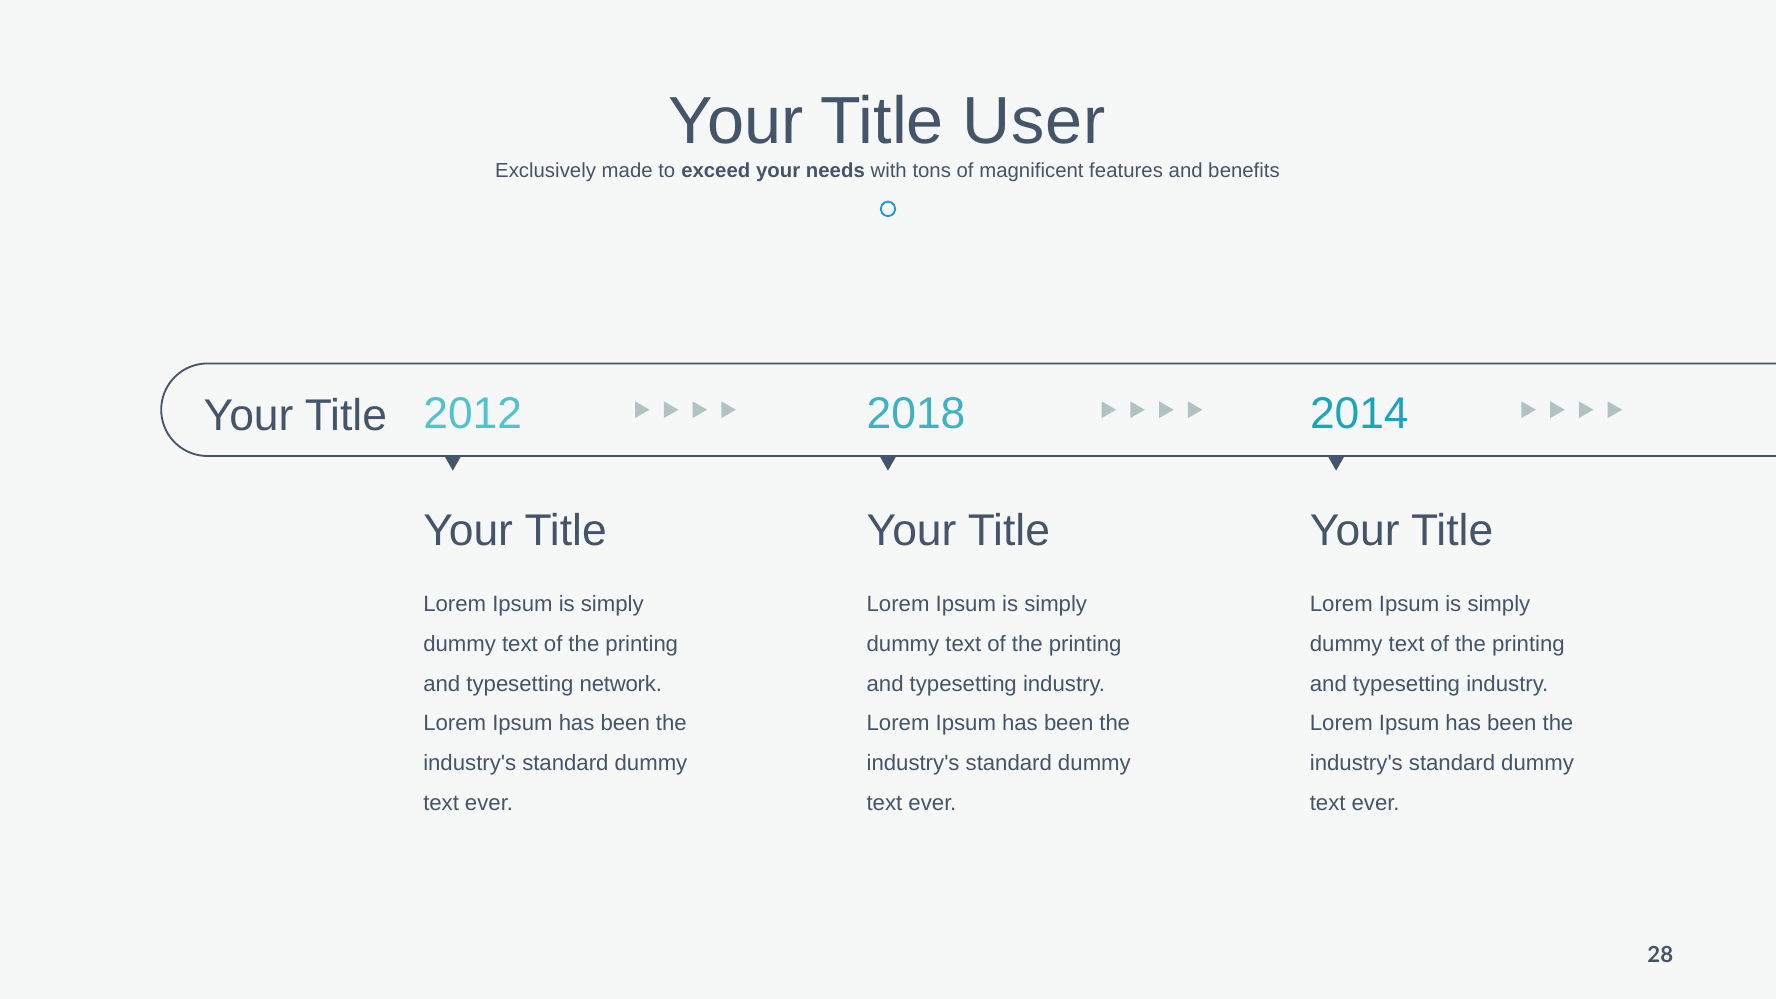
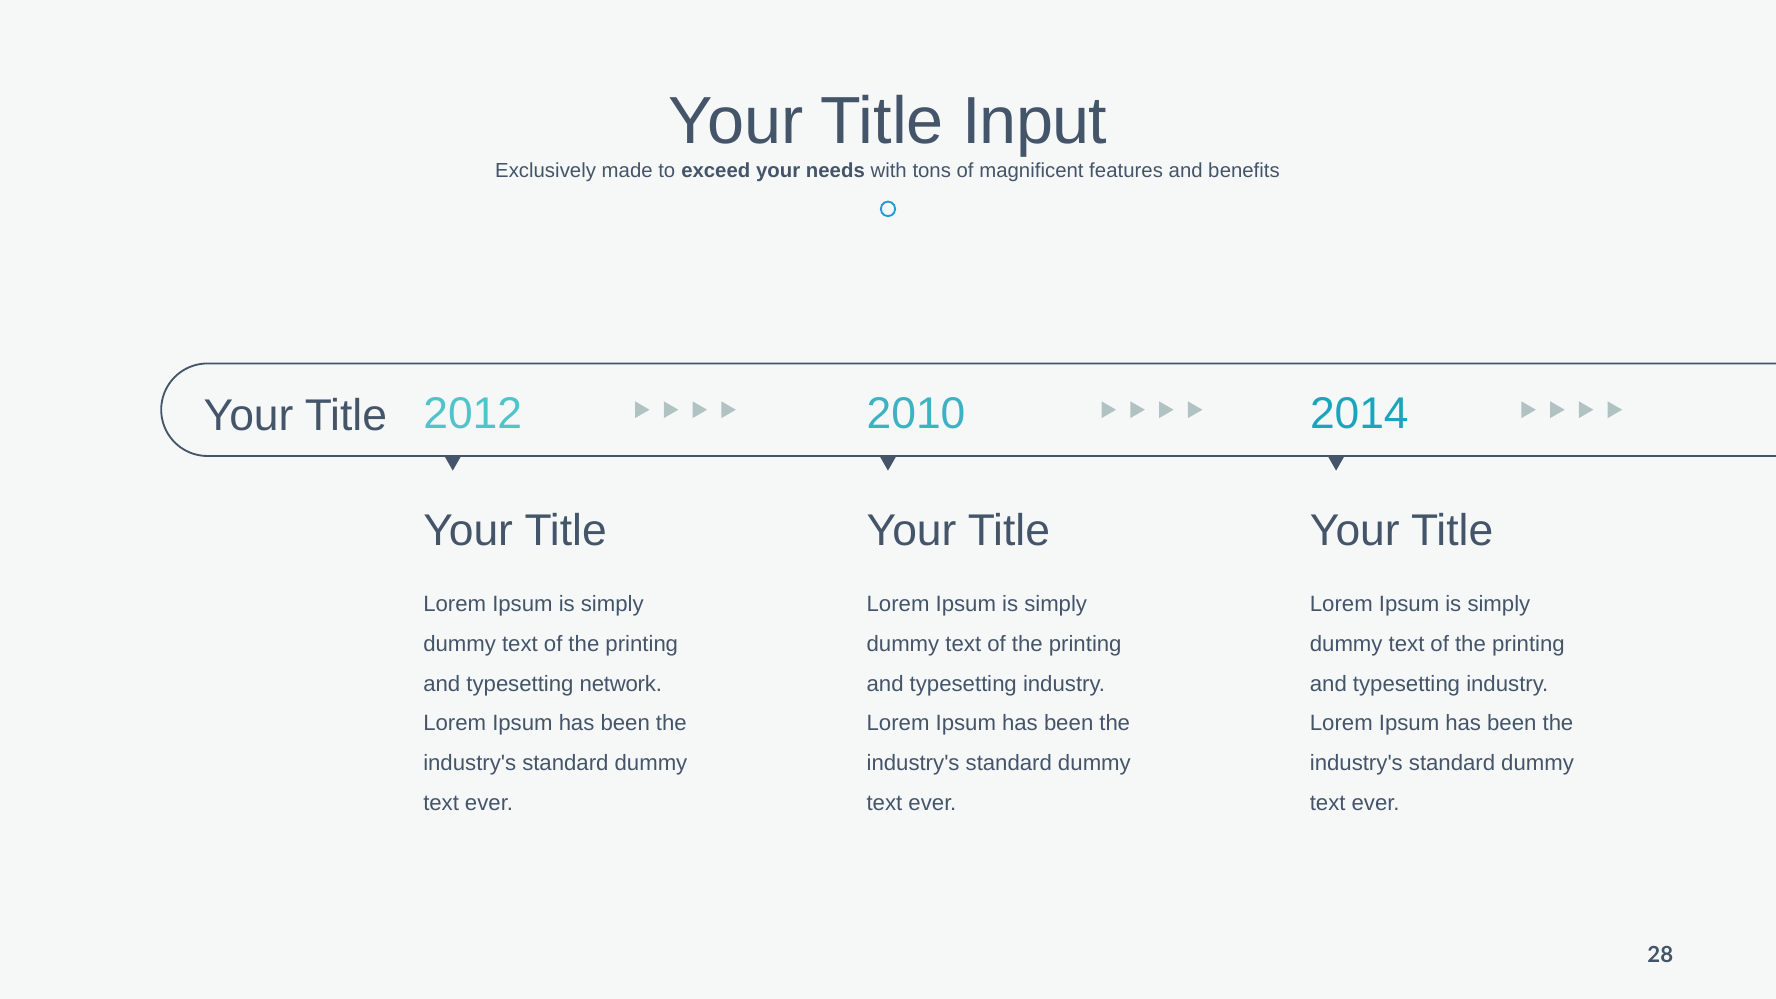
User: User -> Input (1035, 121)
2018: 2018 -> 2010 (916, 414)
